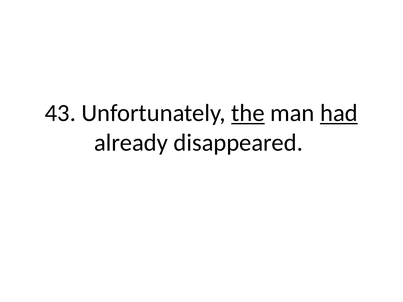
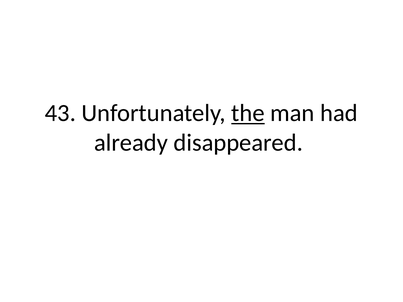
had underline: present -> none (339, 113)
